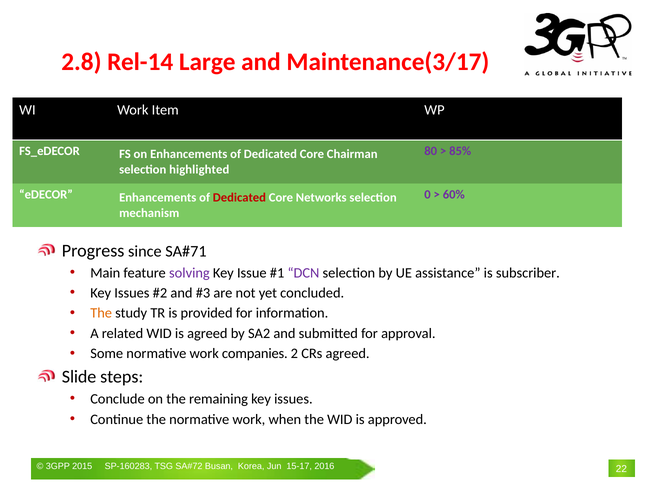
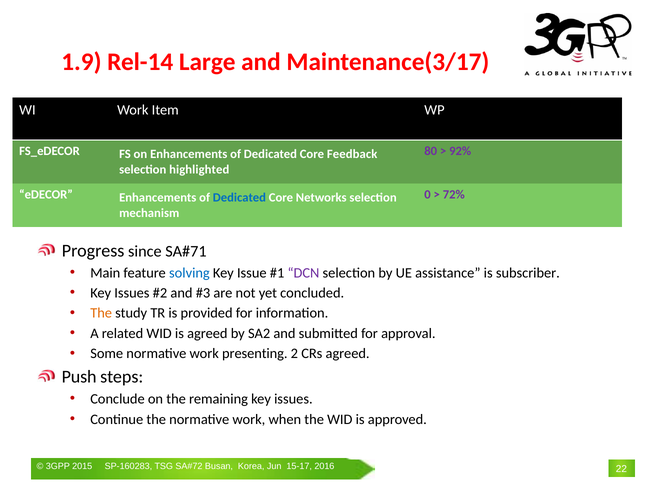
2.8: 2.8 -> 1.9 (81, 62)
Chairman: Chairman -> Feedback (352, 154)
85%: 85% -> 92% (460, 151)
Dedicated colour: red -> blue (239, 198)
60%: 60% -> 72% (454, 195)
solving colour: purple -> blue (189, 273)
companies: companies -> presenting (255, 354)
Slide: Slide -> Push (79, 377)
